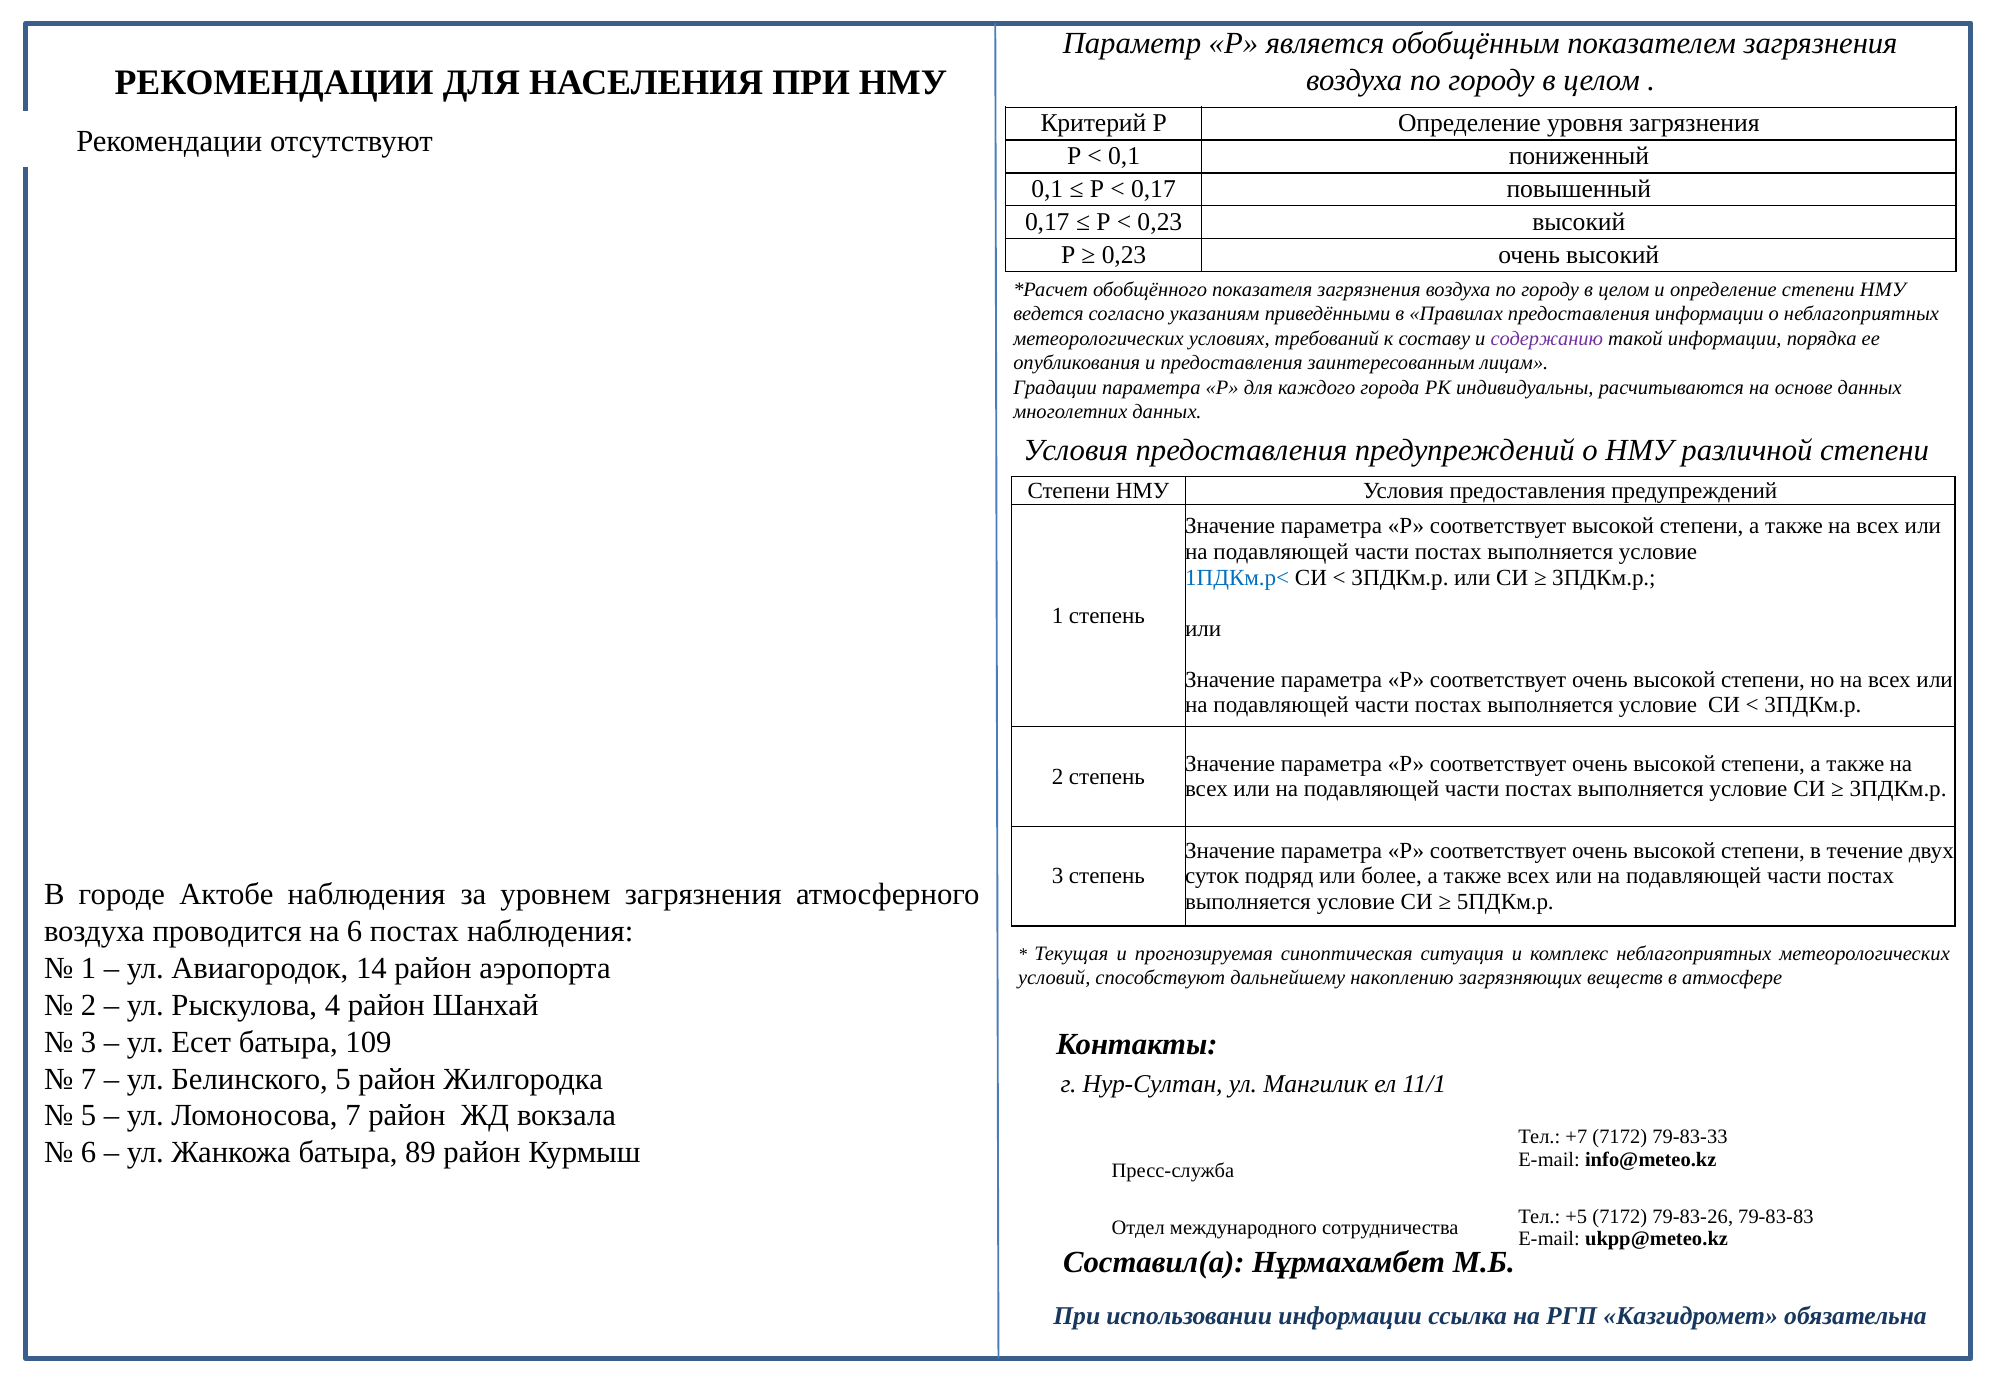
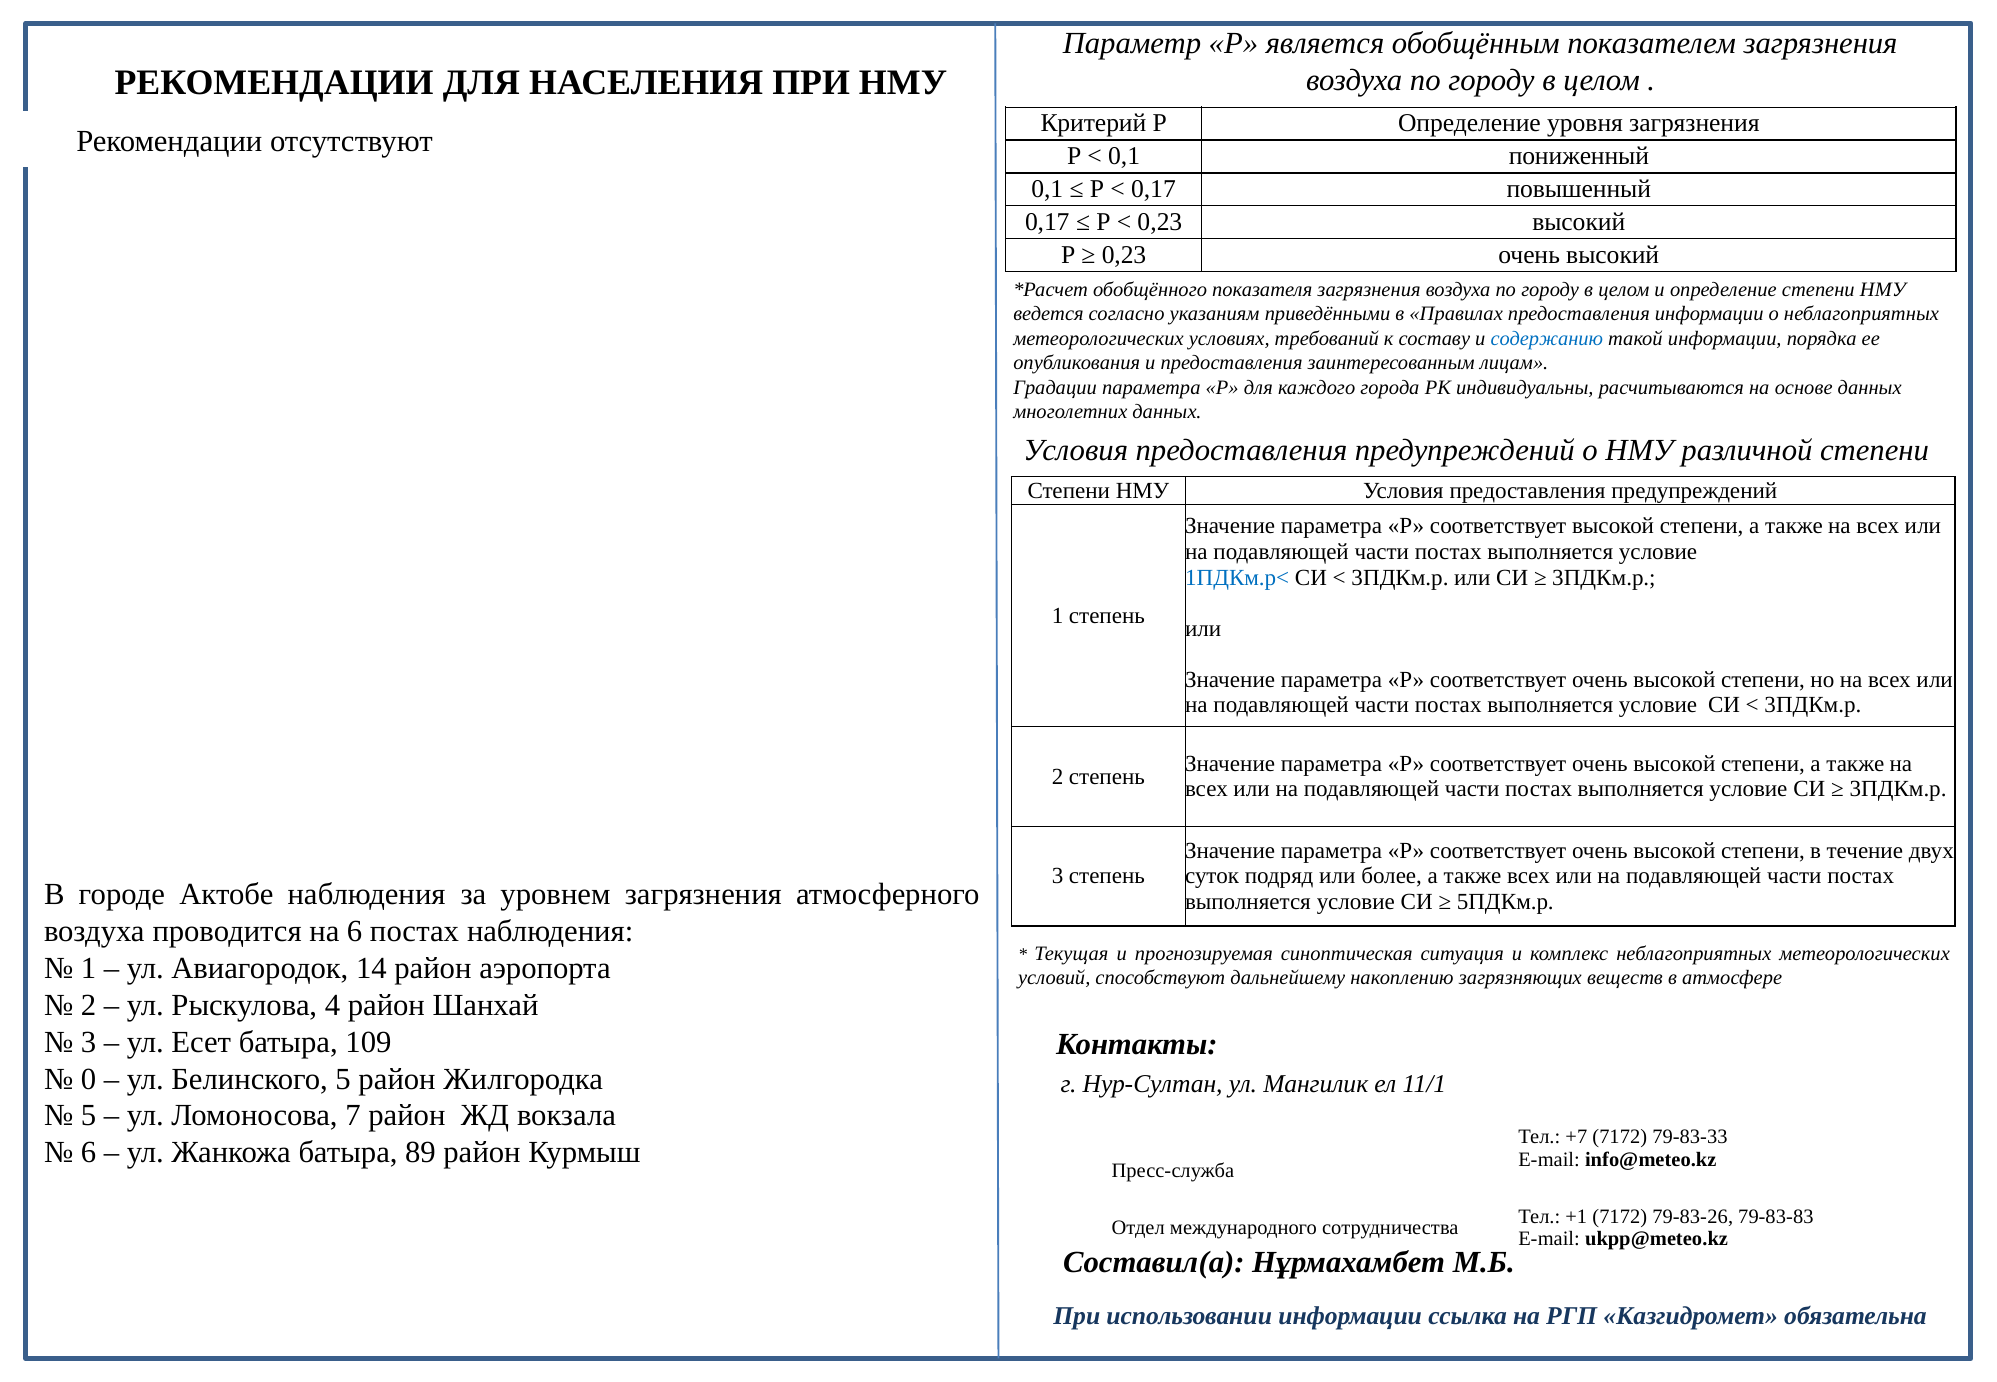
содержанию colour: purple -> blue (1547, 339)
7: 7 -> 0 (89, 1079)
+5: +5 -> +1 (1576, 1217)
